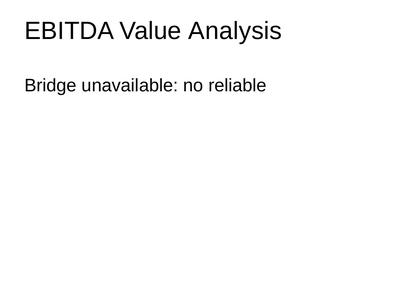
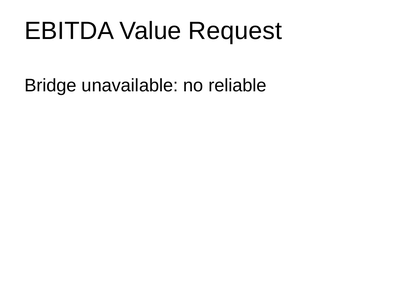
Analysis: Analysis -> Request (235, 31)
